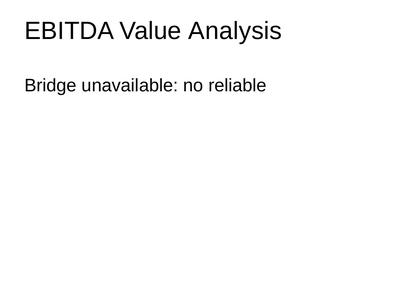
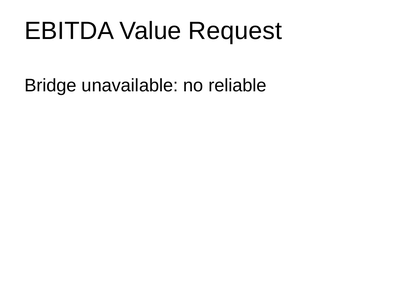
Analysis: Analysis -> Request (235, 31)
